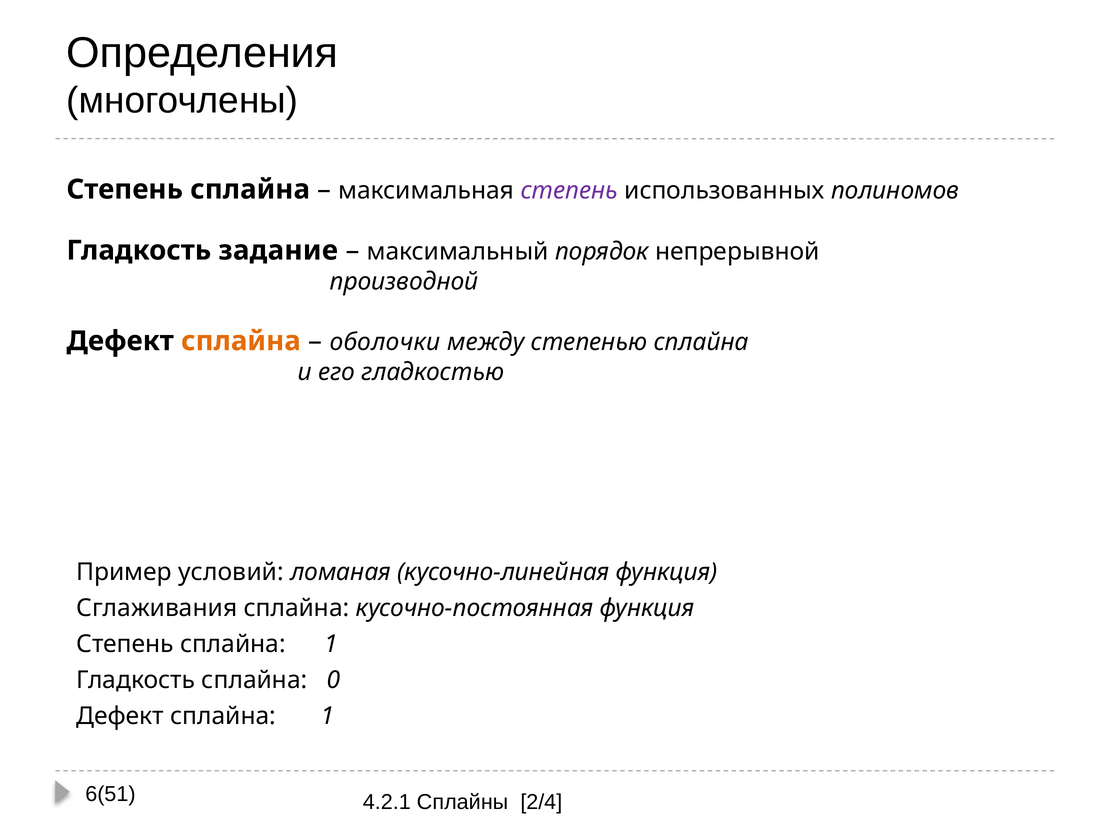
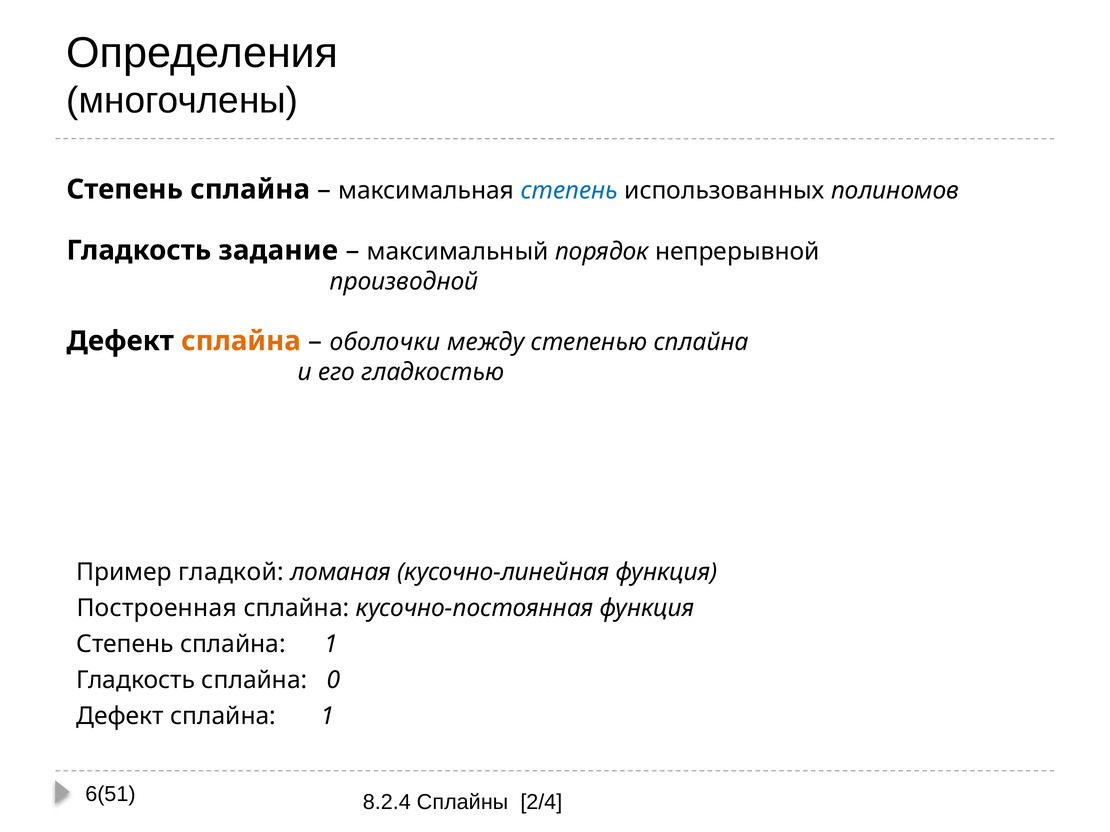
степень colour: purple -> blue (569, 191)
условий: условий -> гладкой (231, 572)
Сглаживания: Сглаживания -> Построенная (157, 608)
4.2.1: 4.2.1 -> 8.2.4 (387, 803)
